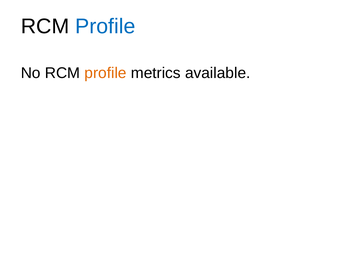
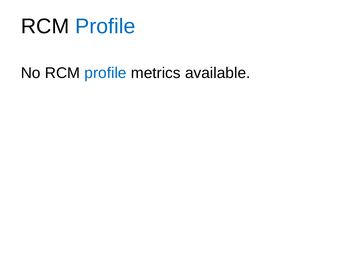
profile colour: orange -> blue (105, 73)
